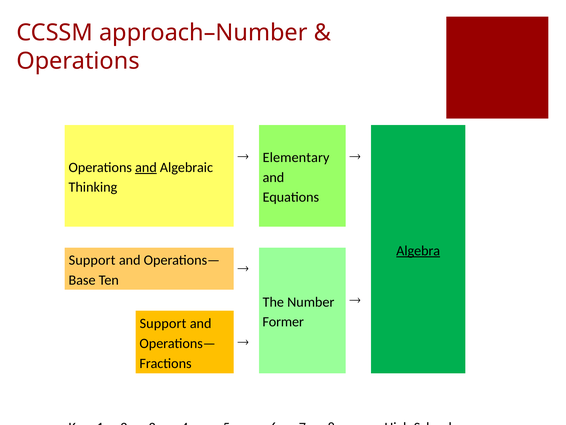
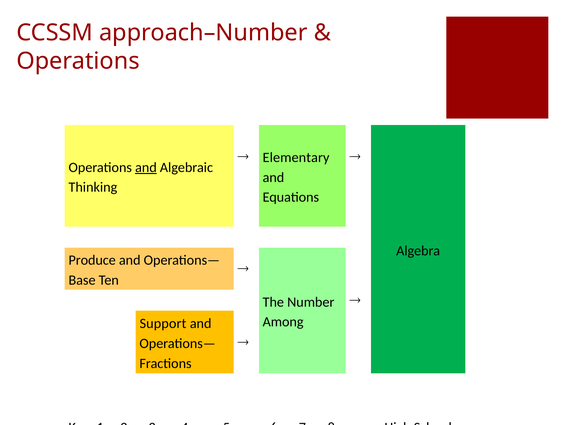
Algebra underline: present -> none (418, 250)
Support: Support -> Produce (92, 260)
Former: Former -> Among (283, 322)
